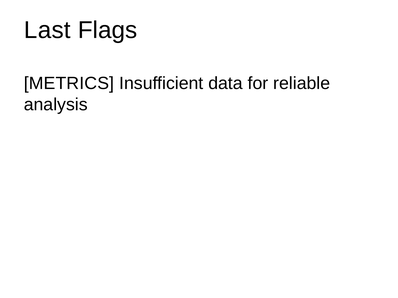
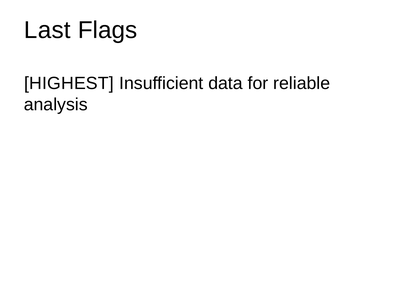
METRICS: METRICS -> HIGHEST (69, 83)
